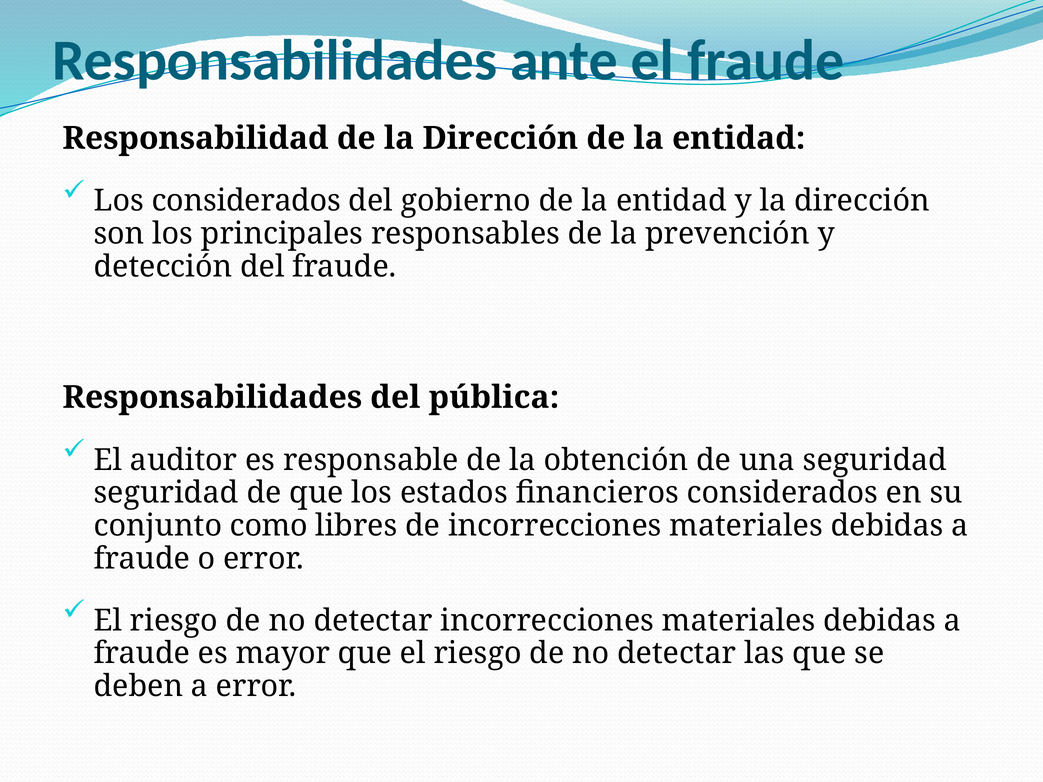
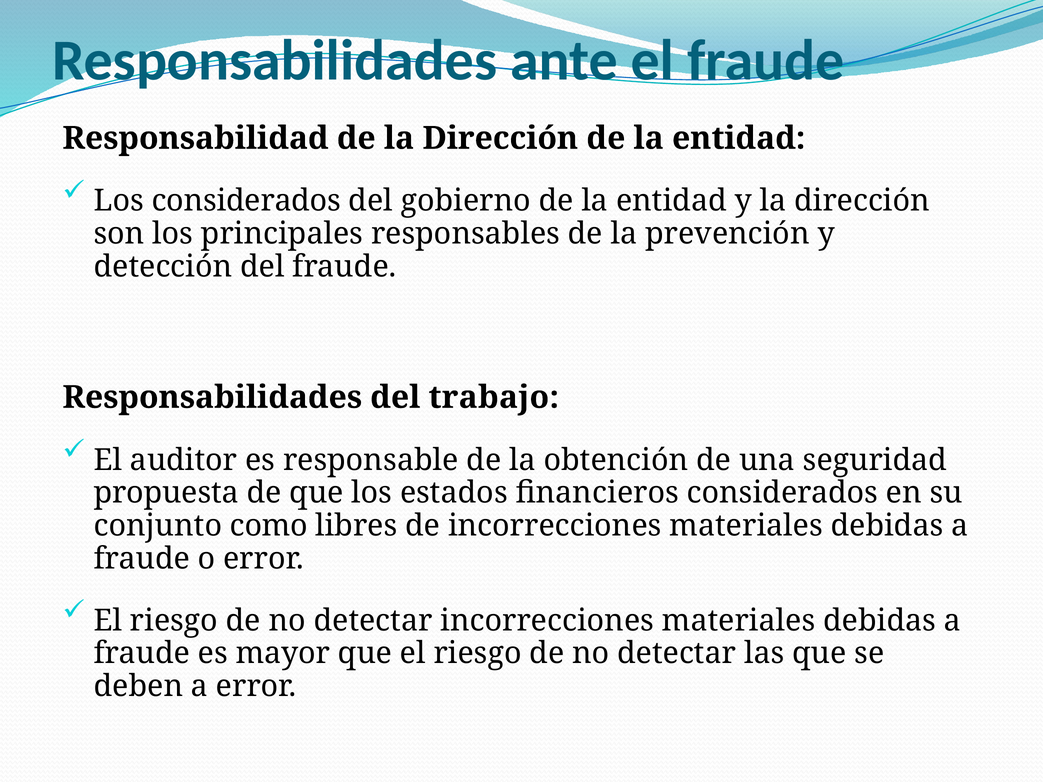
pública: pública -> trabajo (494, 397)
seguridad: seguridad -> propuesta (166, 493)
